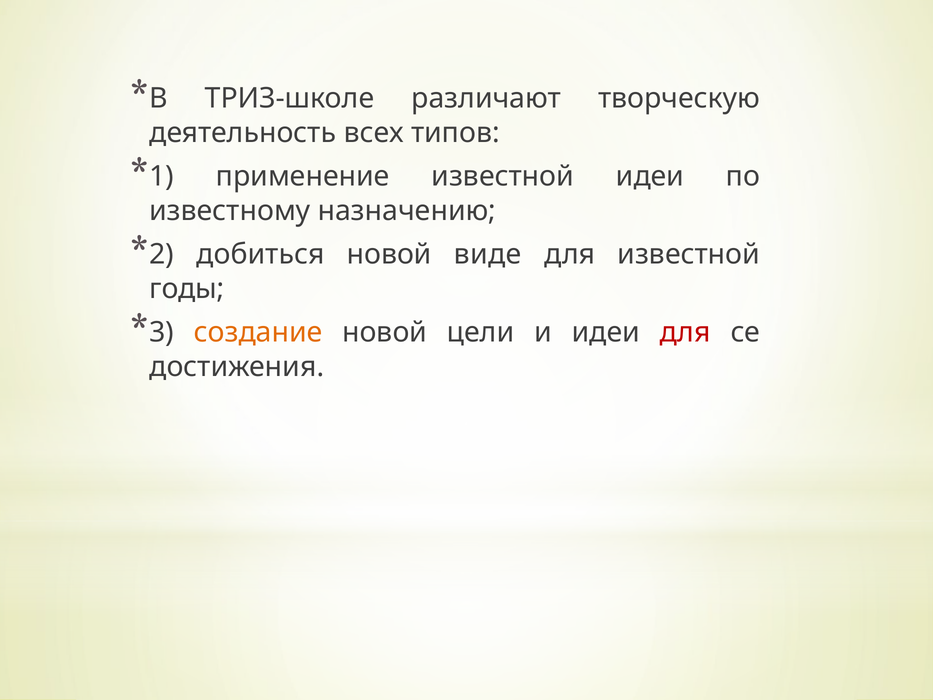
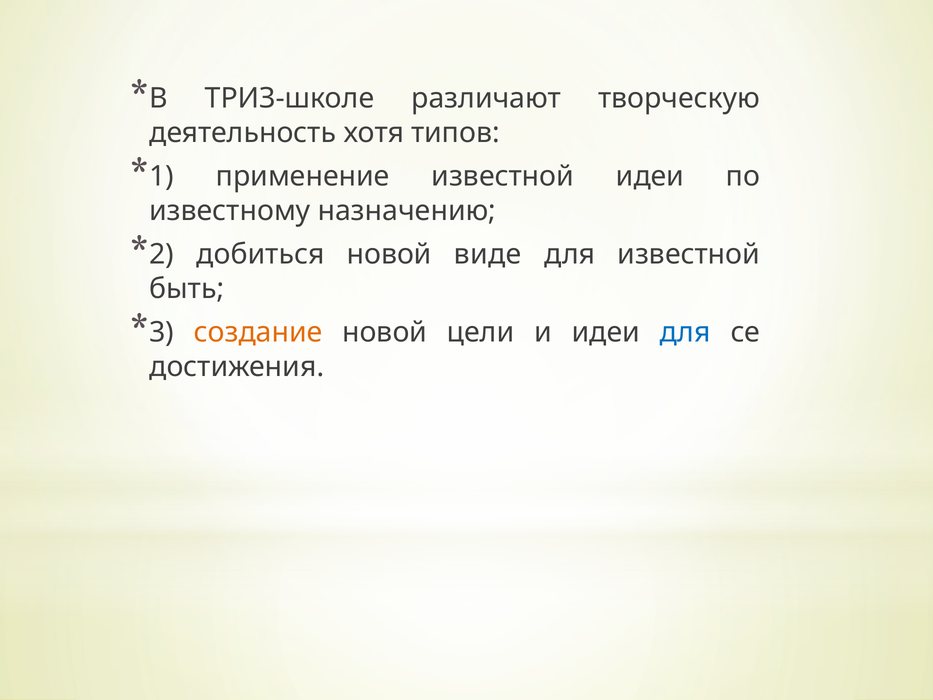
всех: всех -> хотя (374, 133)
годы: годы -> быть (187, 289)
для colour: red -> blue (685, 332)
